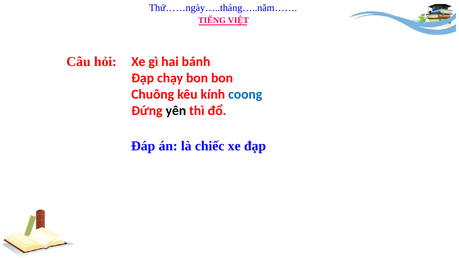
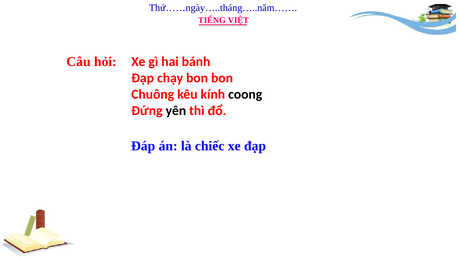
coong colour: blue -> black (245, 94)
